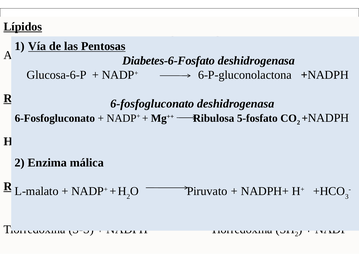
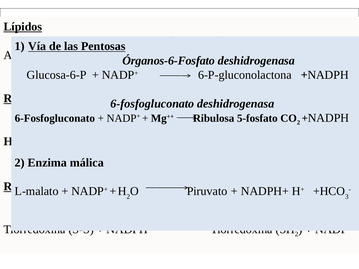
Diabetes-6-Fosfato: Diabetes-6-Fosfato -> Órganos-6-Fosfato (169, 61)
